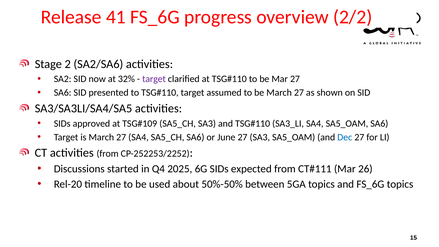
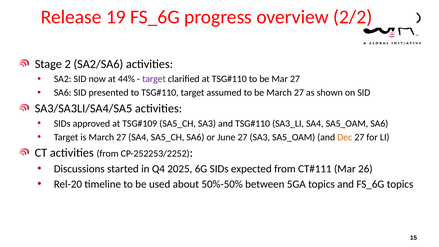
41: 41 -> 19 (116, 17)
32%: 32% -> 44% (126, 79)
Dec colour: blue -> orange (345, 137)
